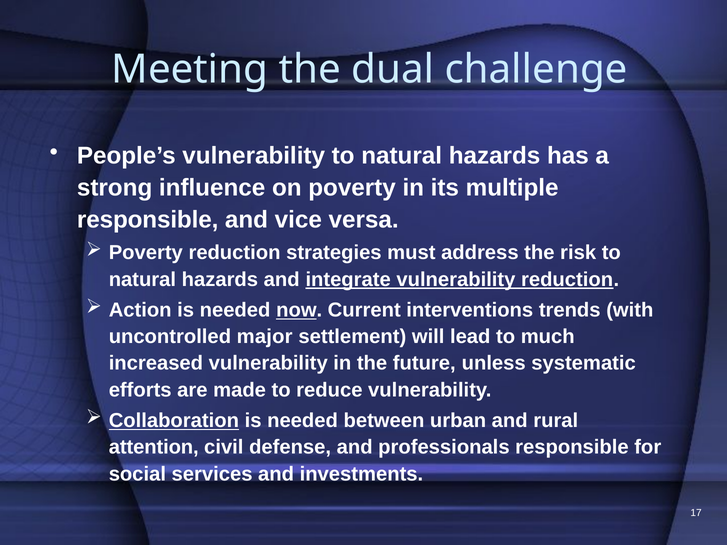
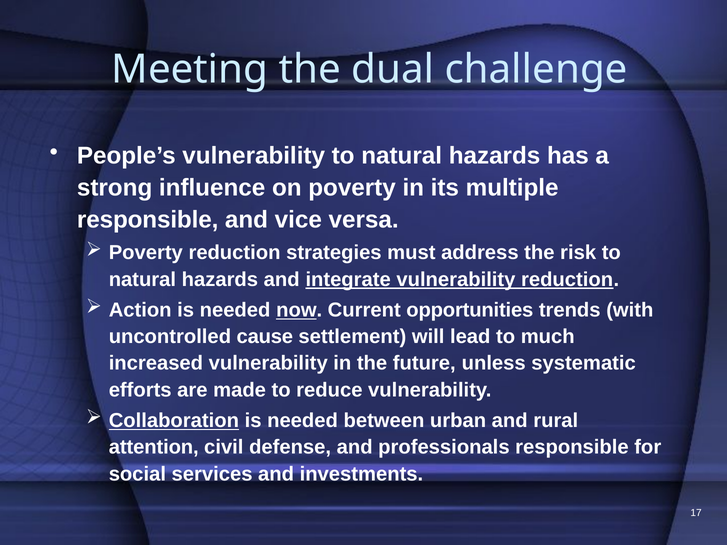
interventions: interventions -> opportunities (470, 310)
major: major -> cause (265, 337)
